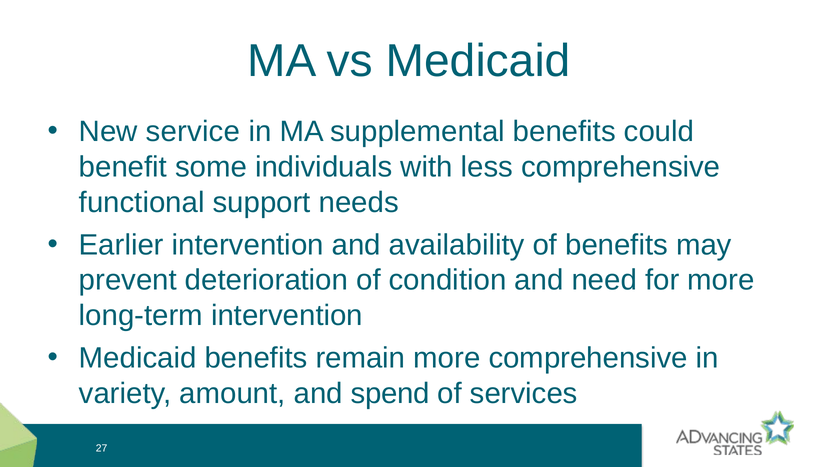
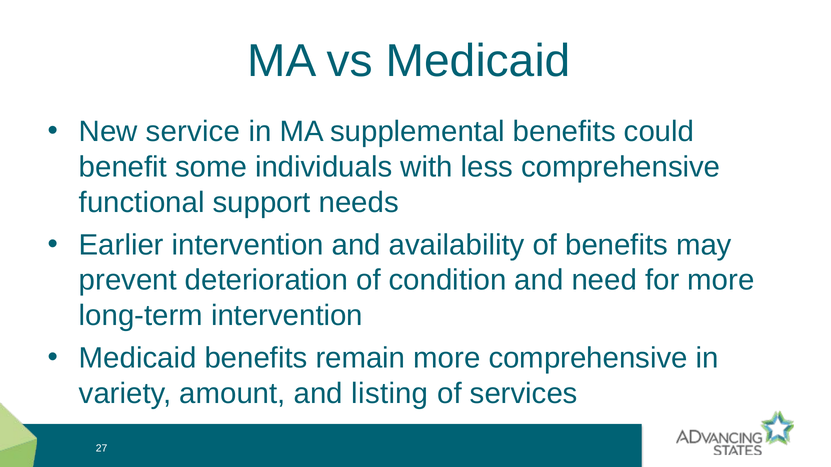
spend: spend -> listing (390, 394)
